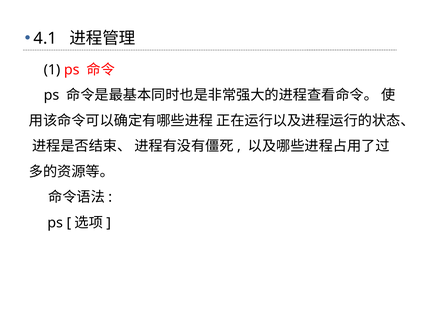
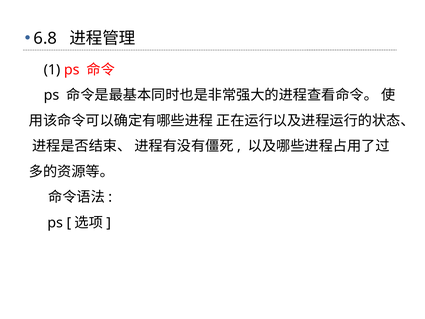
4.1: 4.1 -> 6.8 (45, 38)
